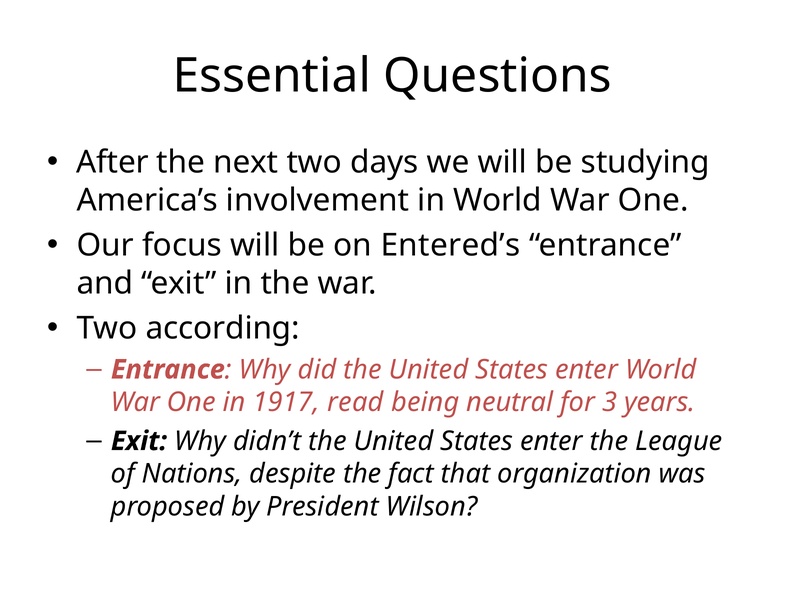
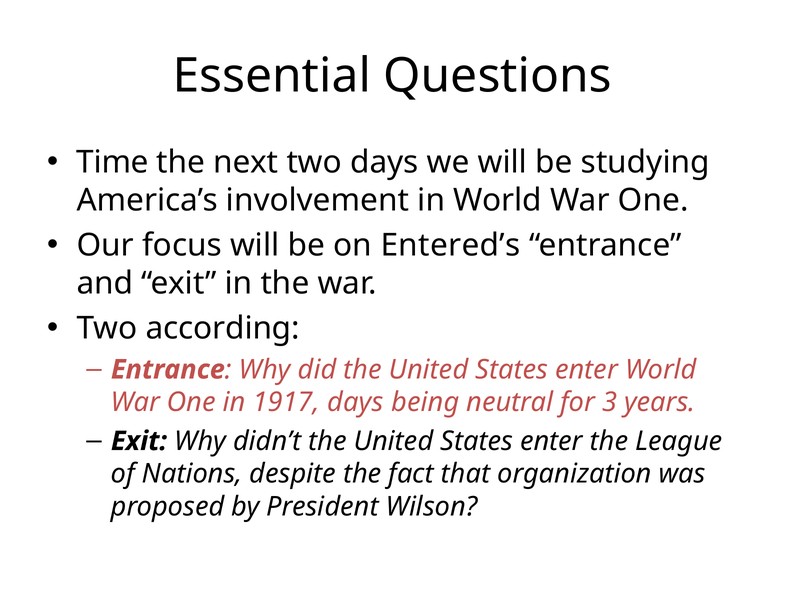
After: After -> Time (113, 162)
1917 read: read -> days (355, 402)
